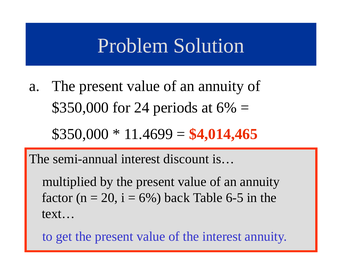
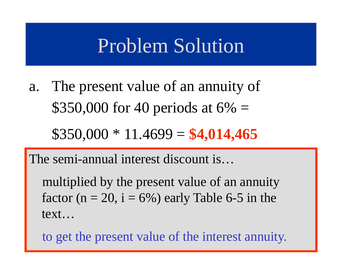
24: 24 -> 40 (142, 107)
back: back -> early (177, 197)
